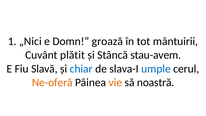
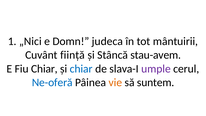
groază: groază -> judeca (107, 41)
plătit: plătit -> ființă (73, 55)
Fiu Slavă: Slavă -> Chiar (44, 69)
umple colour: blue -> purple (156, 69)
Ne-oferă colour: orange -> blue (52, 82)
noastră: noastră -> suntem (156, 82)
